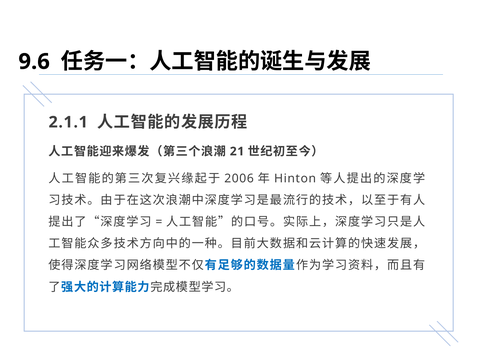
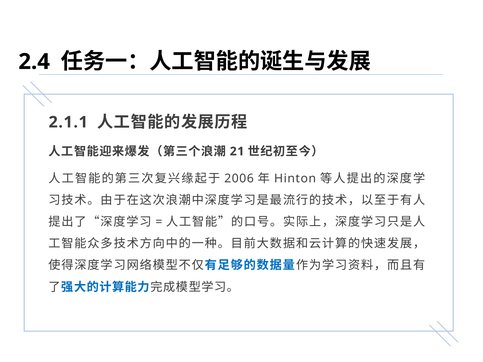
9.6: 9.6 -> 2.4 (34, 62)
